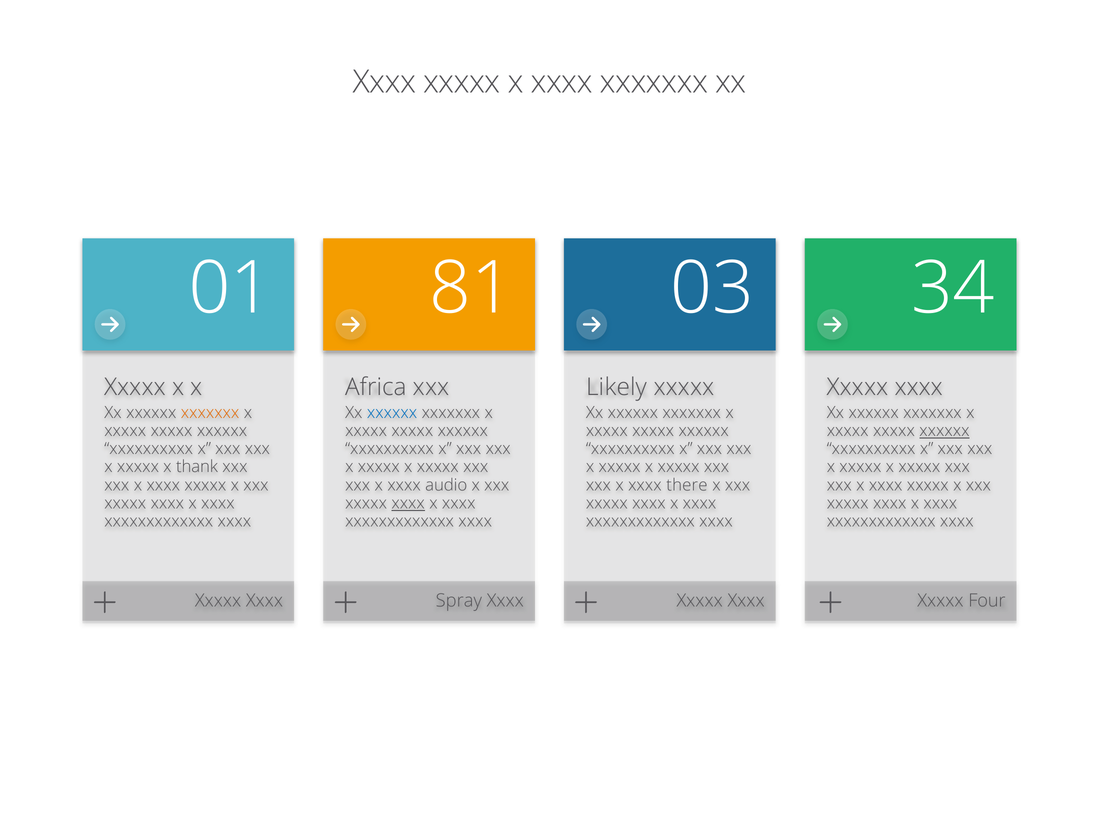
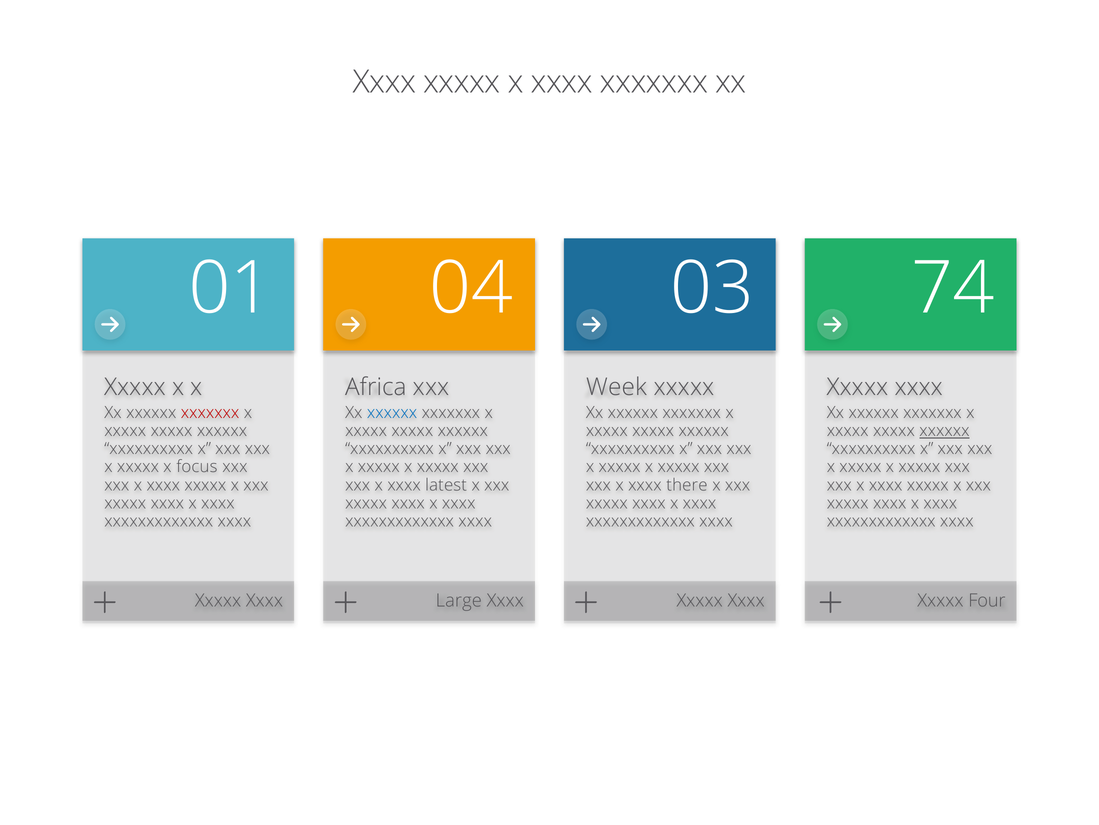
81: 81 -> 04 (471, 288)
34: 34 -> 74 (953, 288)
Likely: Likely -> Week (617, 387)
xxxxxxx colour: orange -> red (210, 412)
thank: thank -> focus (197, 466)
audio: audio -> latest (446, 485)
xxxx underline: present -> none (408, 503)
Spray: Spray -> Large (459, 600)
